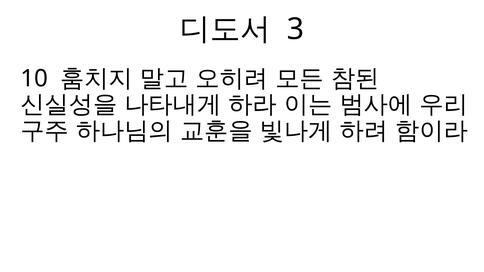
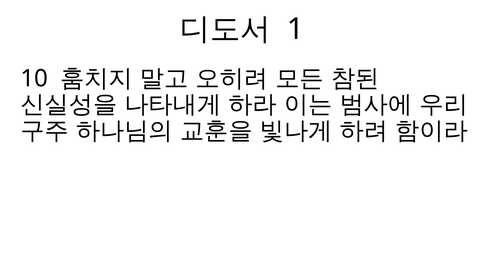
3: 3 -> 1 (296, 29)
